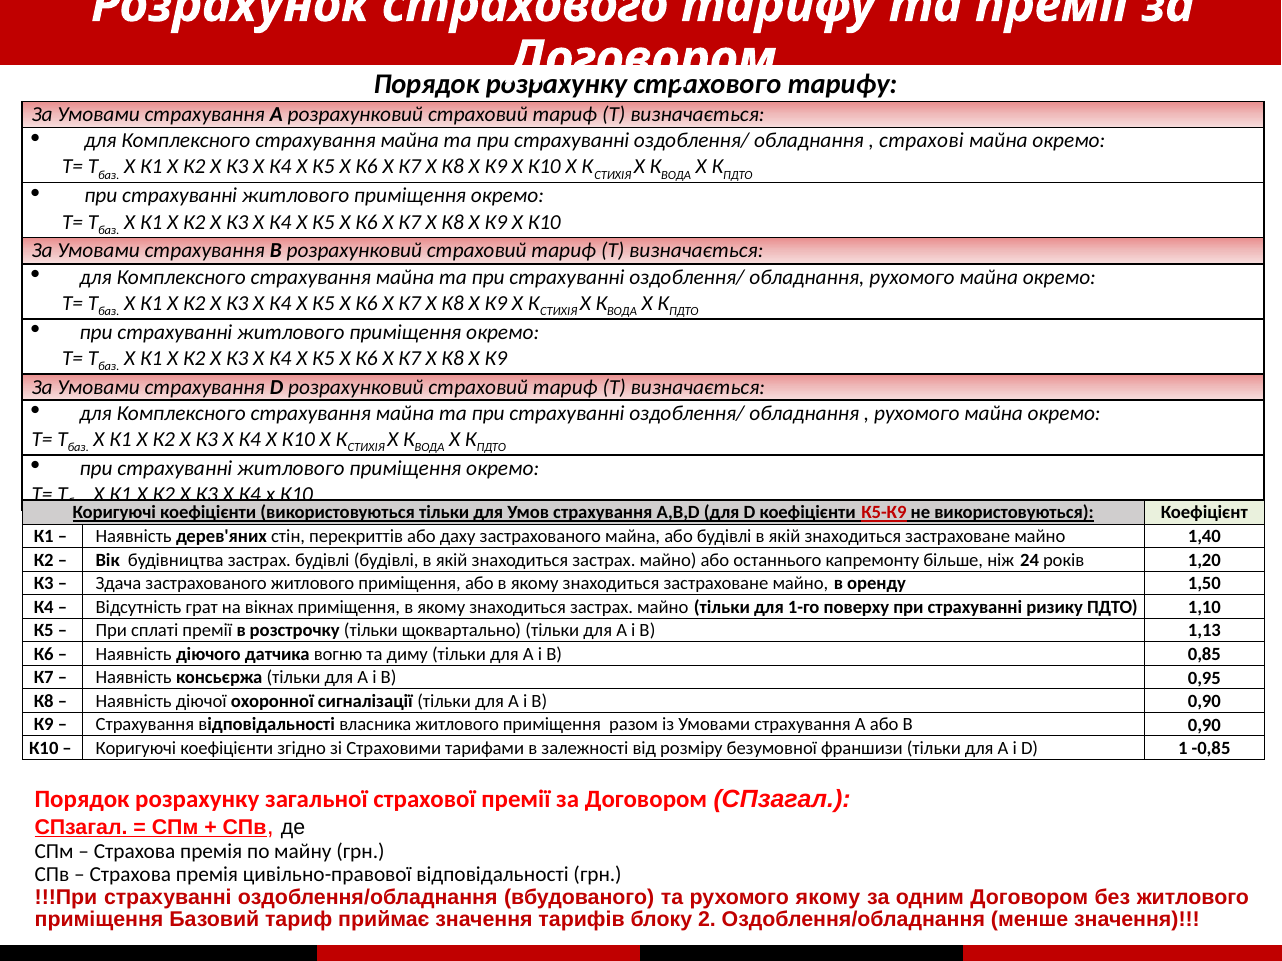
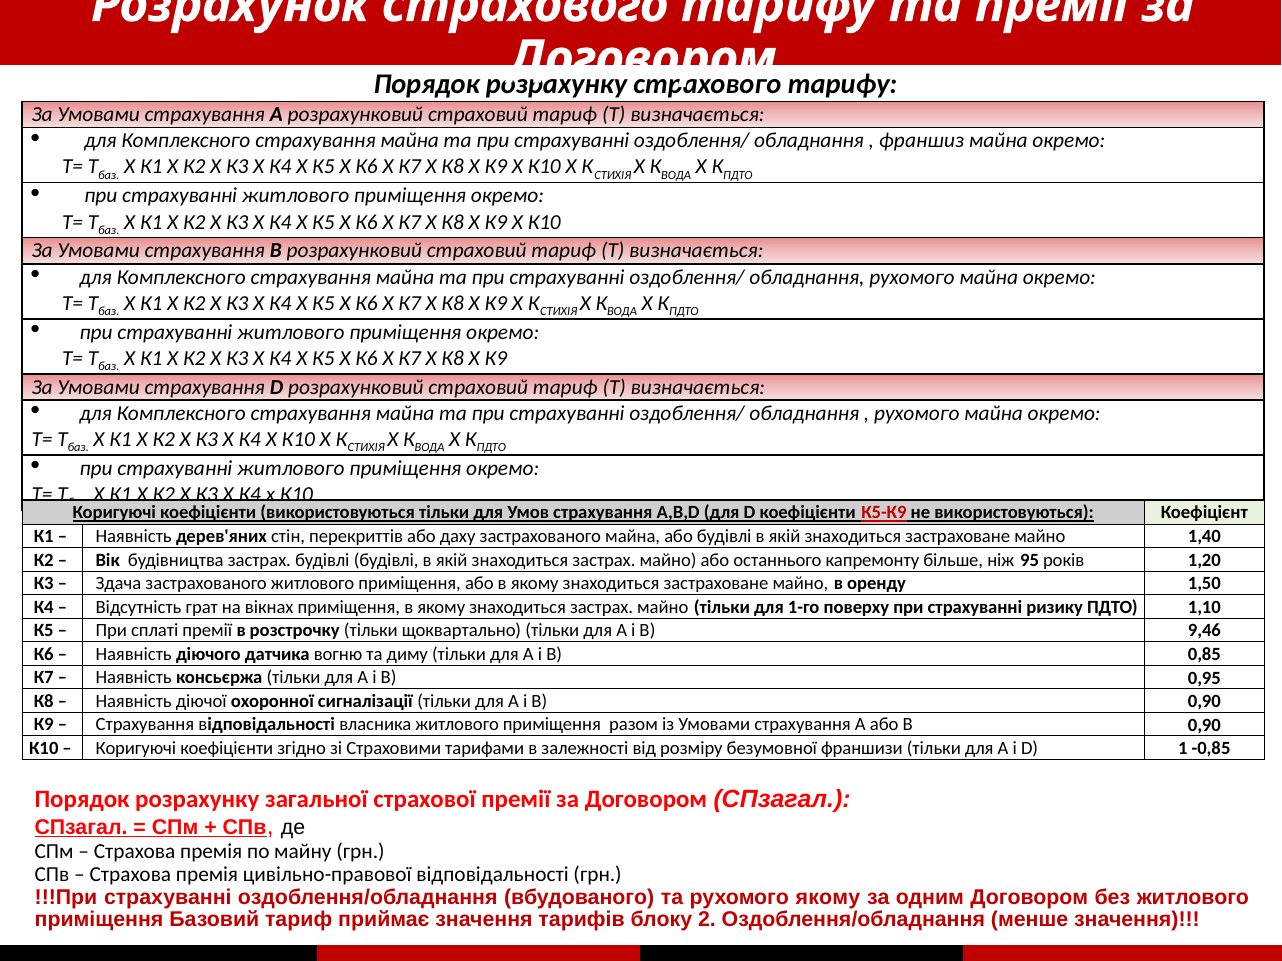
страхові: страхові -> франшиз (921, 141)
24: 24 -> 95 (1030, 561)
1,13: 1,13 -> 9,46 (1204, 631)
